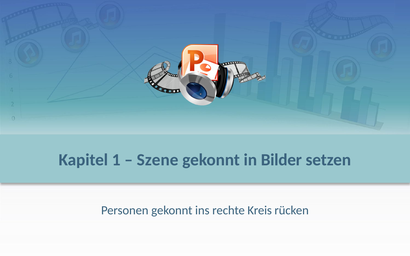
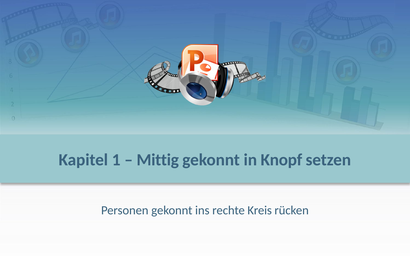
Szene: Szene -> Mittig (158, 160)
Bilder: Bilder -> Knopf (281, 160)
